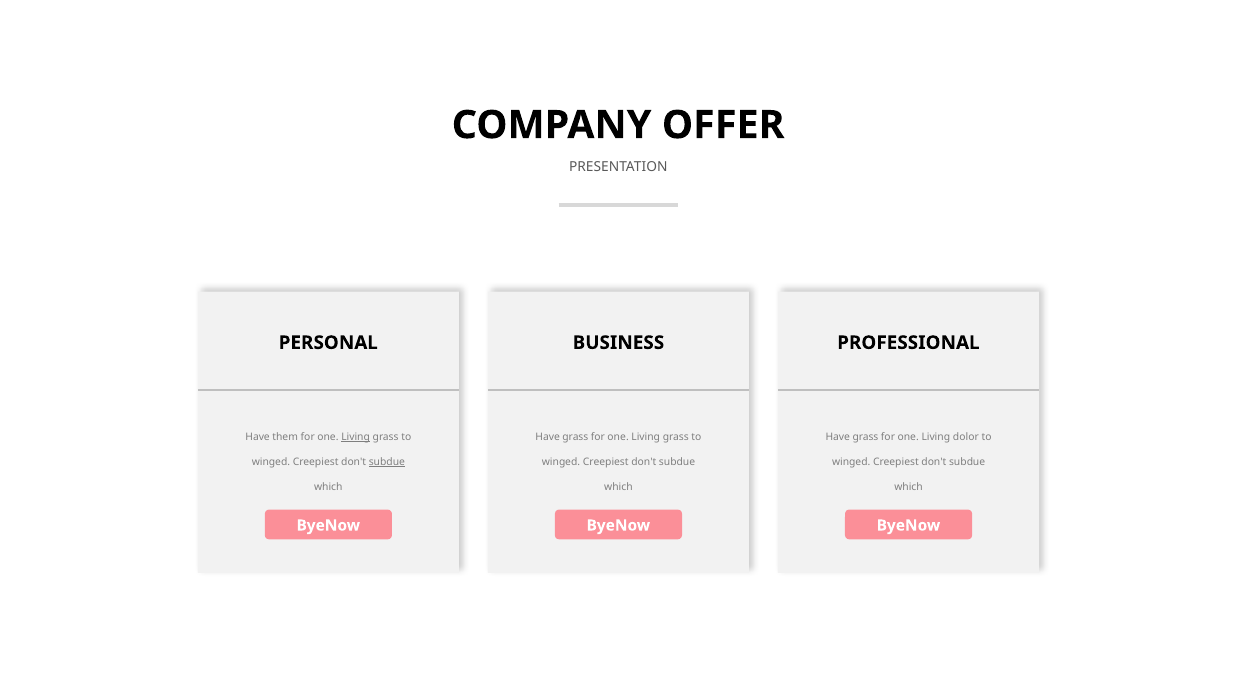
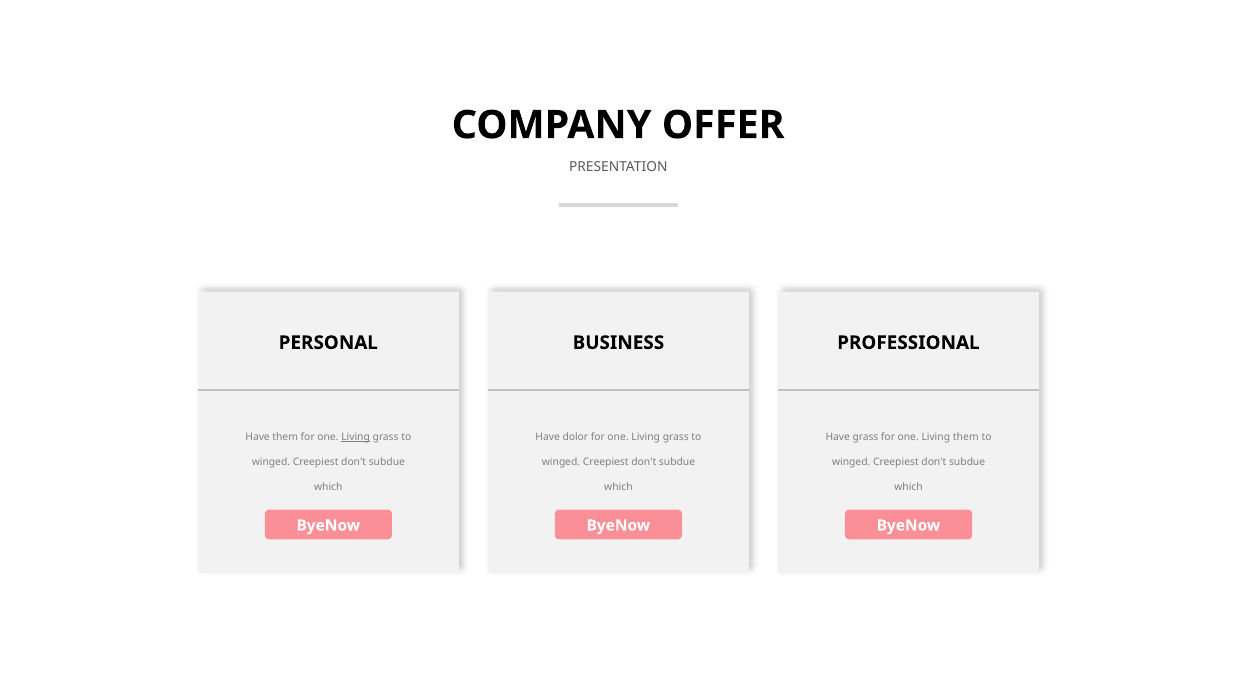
grass: grass -> dolor (575, 437)
Living dolor: dolor -> them (966, 437)
subdue underline: present -> none (387, 462)
